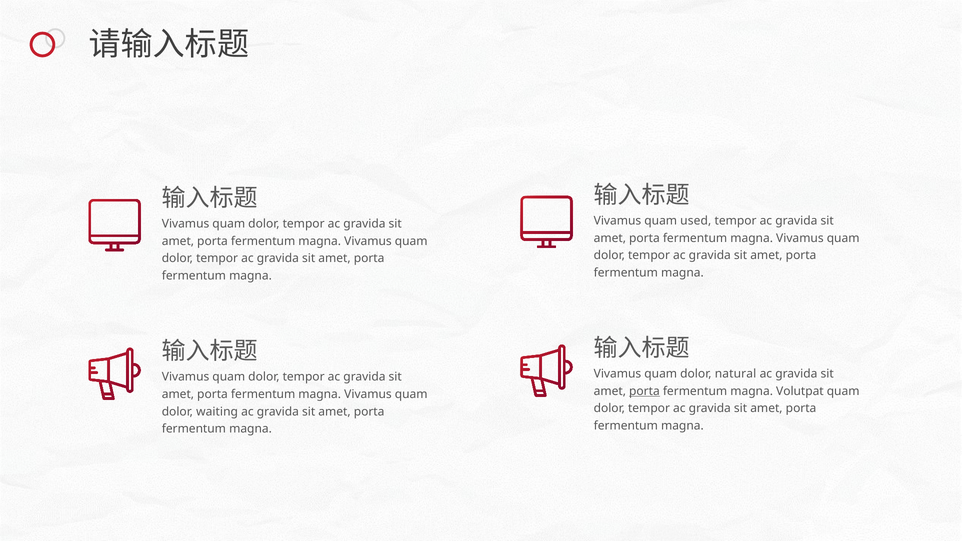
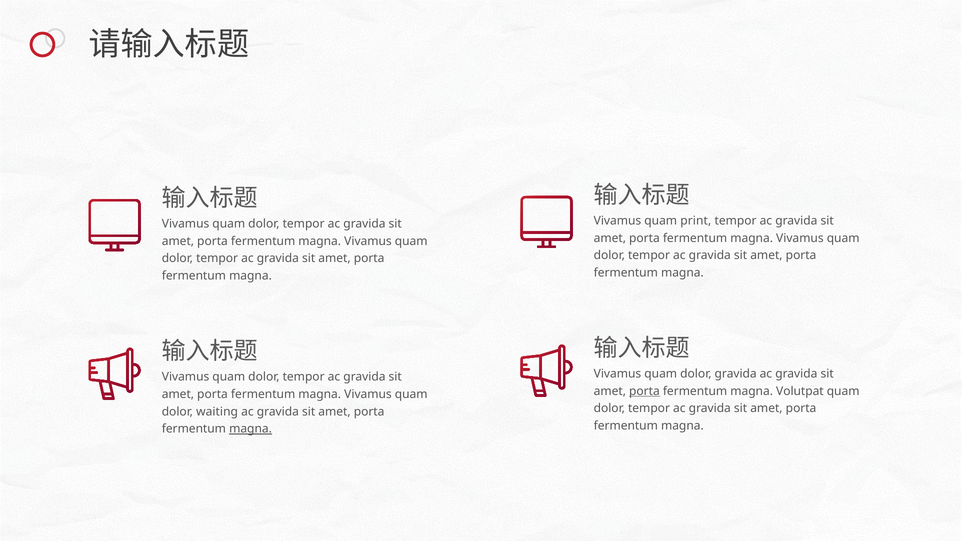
used: used -> print (696, 221)
dolor natural: natural -> gravida (736, 374)
magna underline: none -> present (251, 429)
